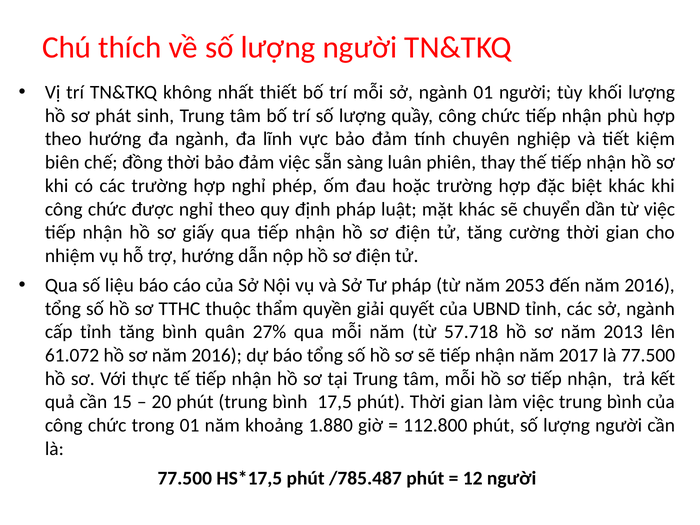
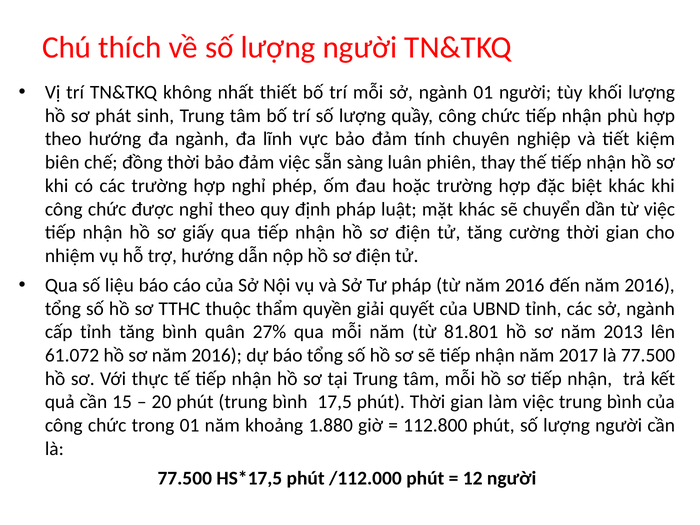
từ năm 2053: 2053 -> 2016 (525, 285)
57.718: 57.718 -> 81.801 (471, 332)
/785.487: /785.487 -> /112.000 (365, 478)
